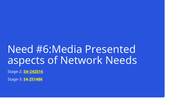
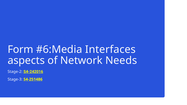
Need: Need -> Form (20, 50)
Presented: Presented -> Interfaces (110, 50)
